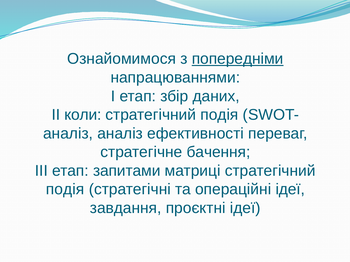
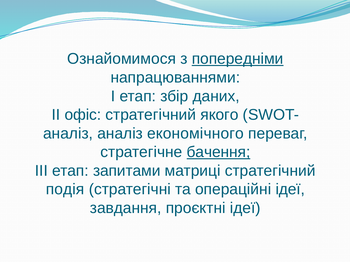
коли: коли -> офіс (83, 115)
подія: подія -> якого (219, 115)
ефективності: ефективності -> економічного (195, 134)
бачення underline: none -> present (219, 152)
